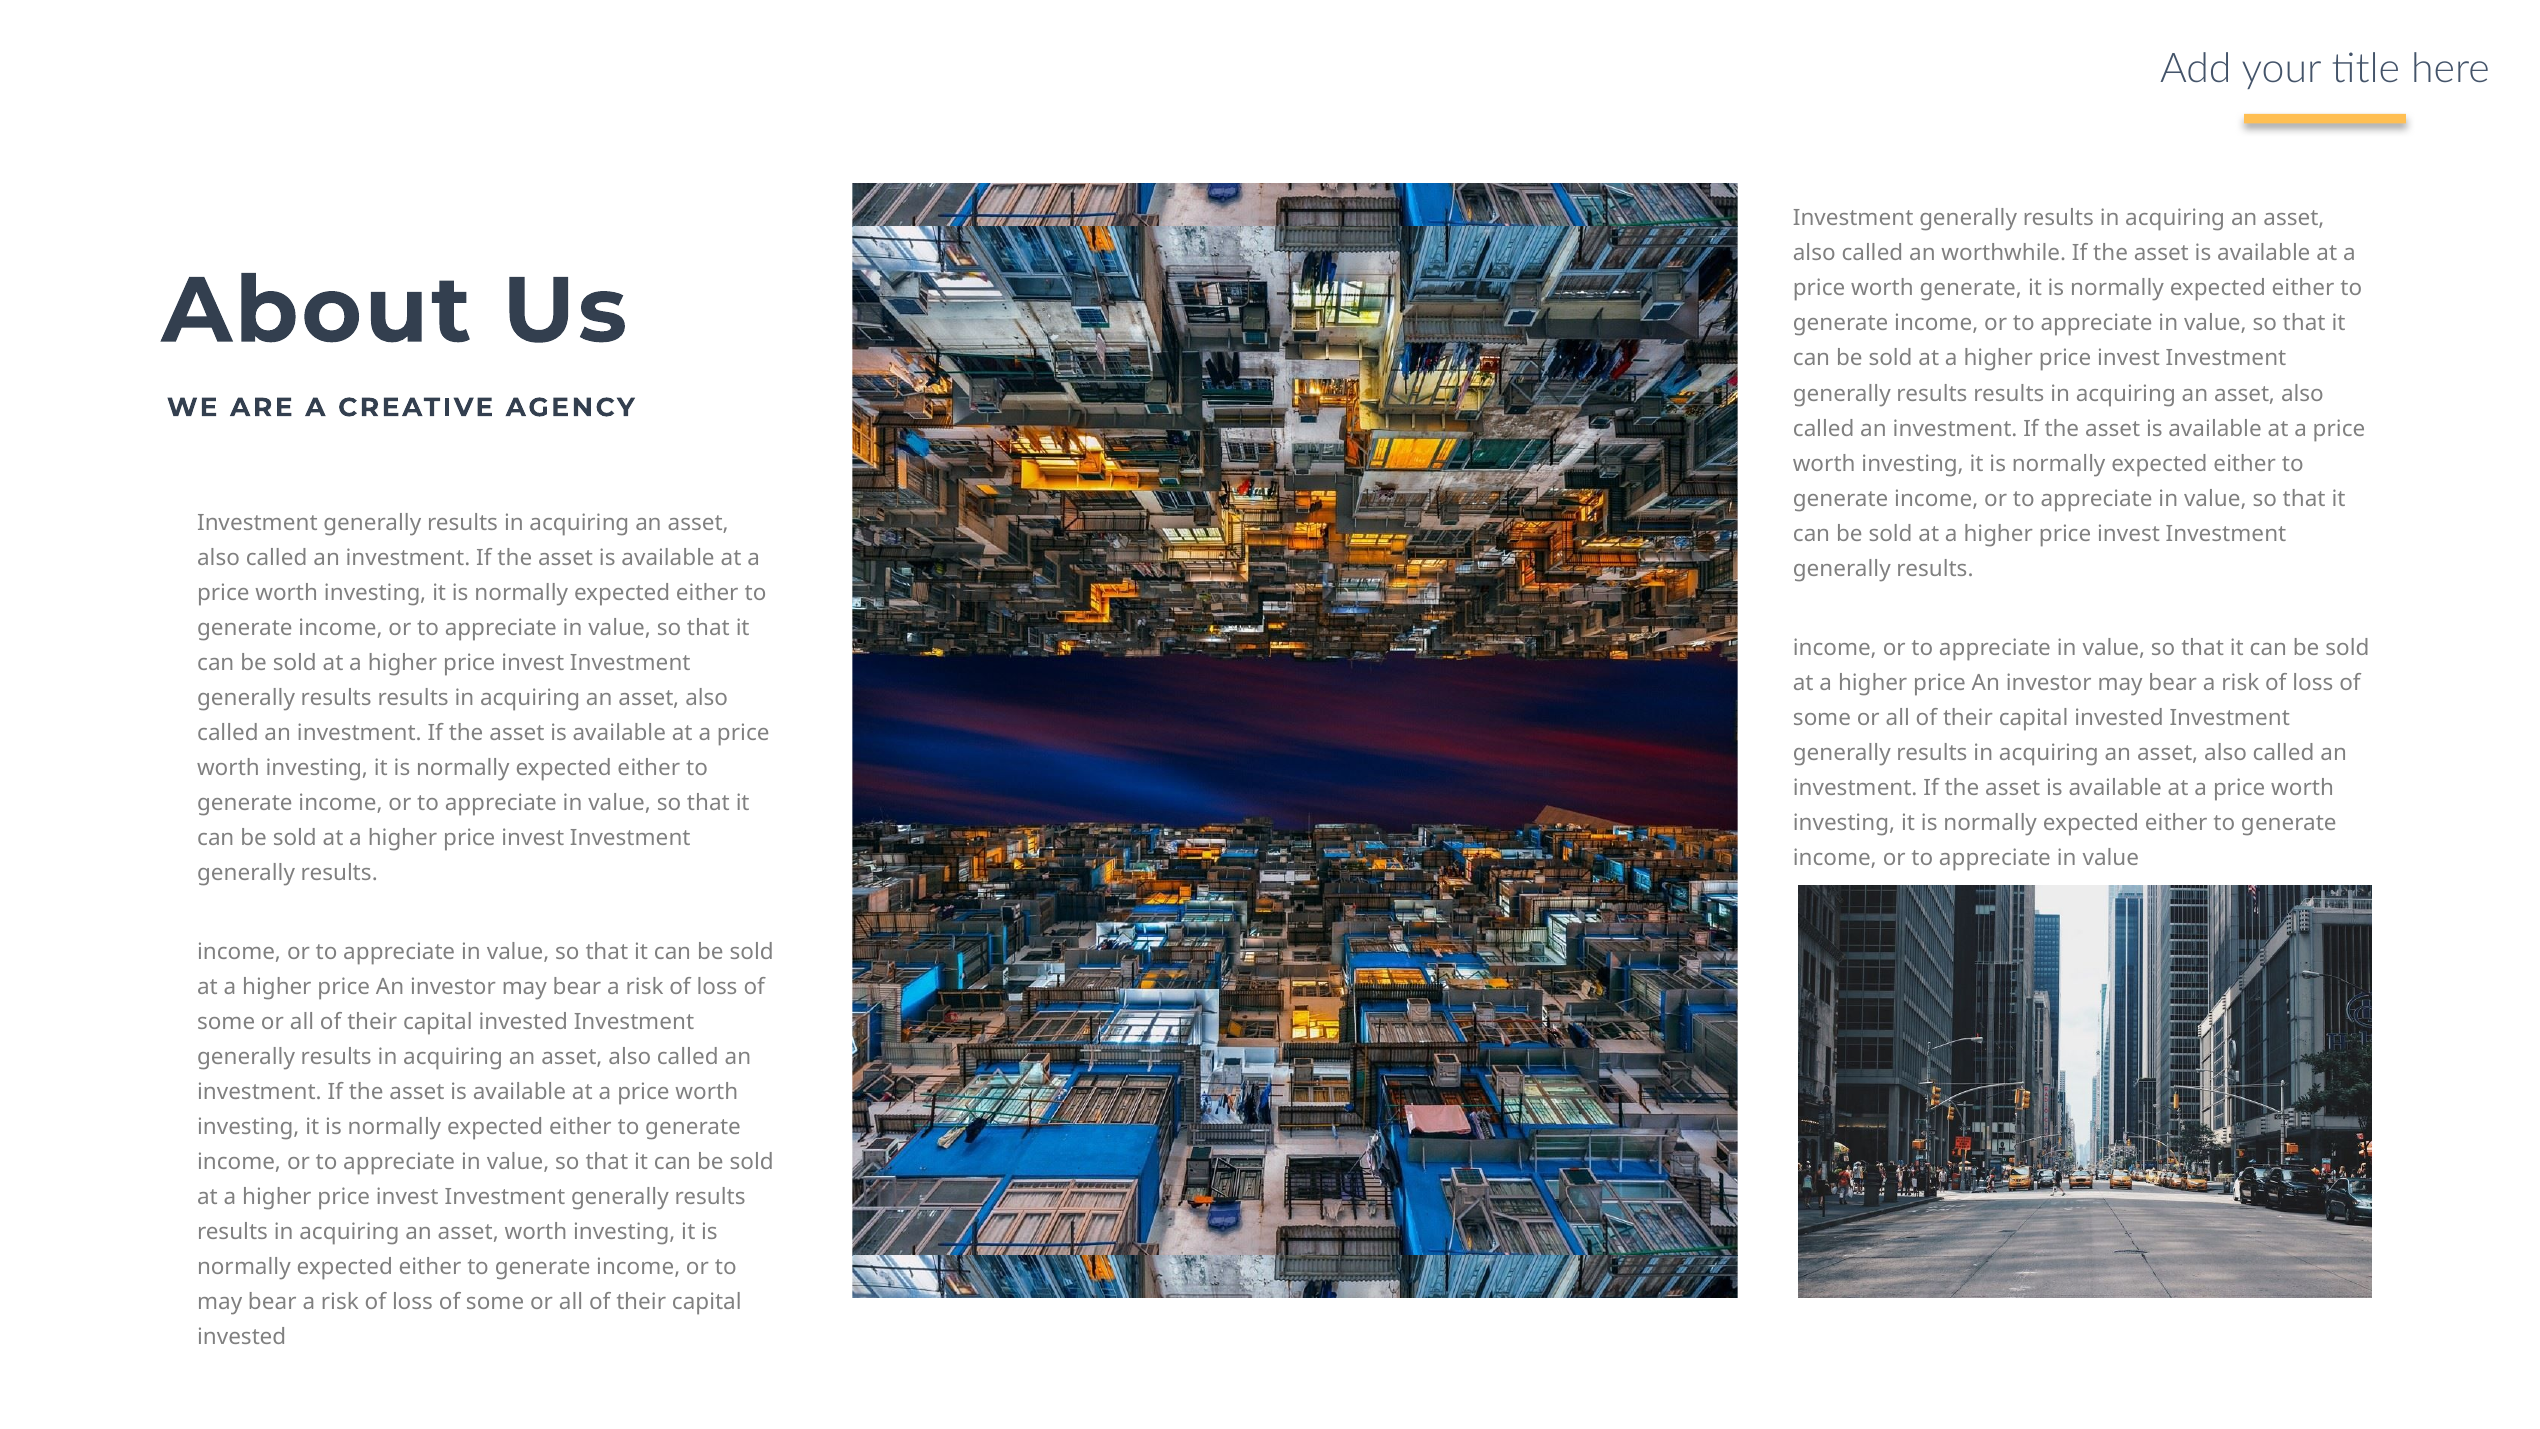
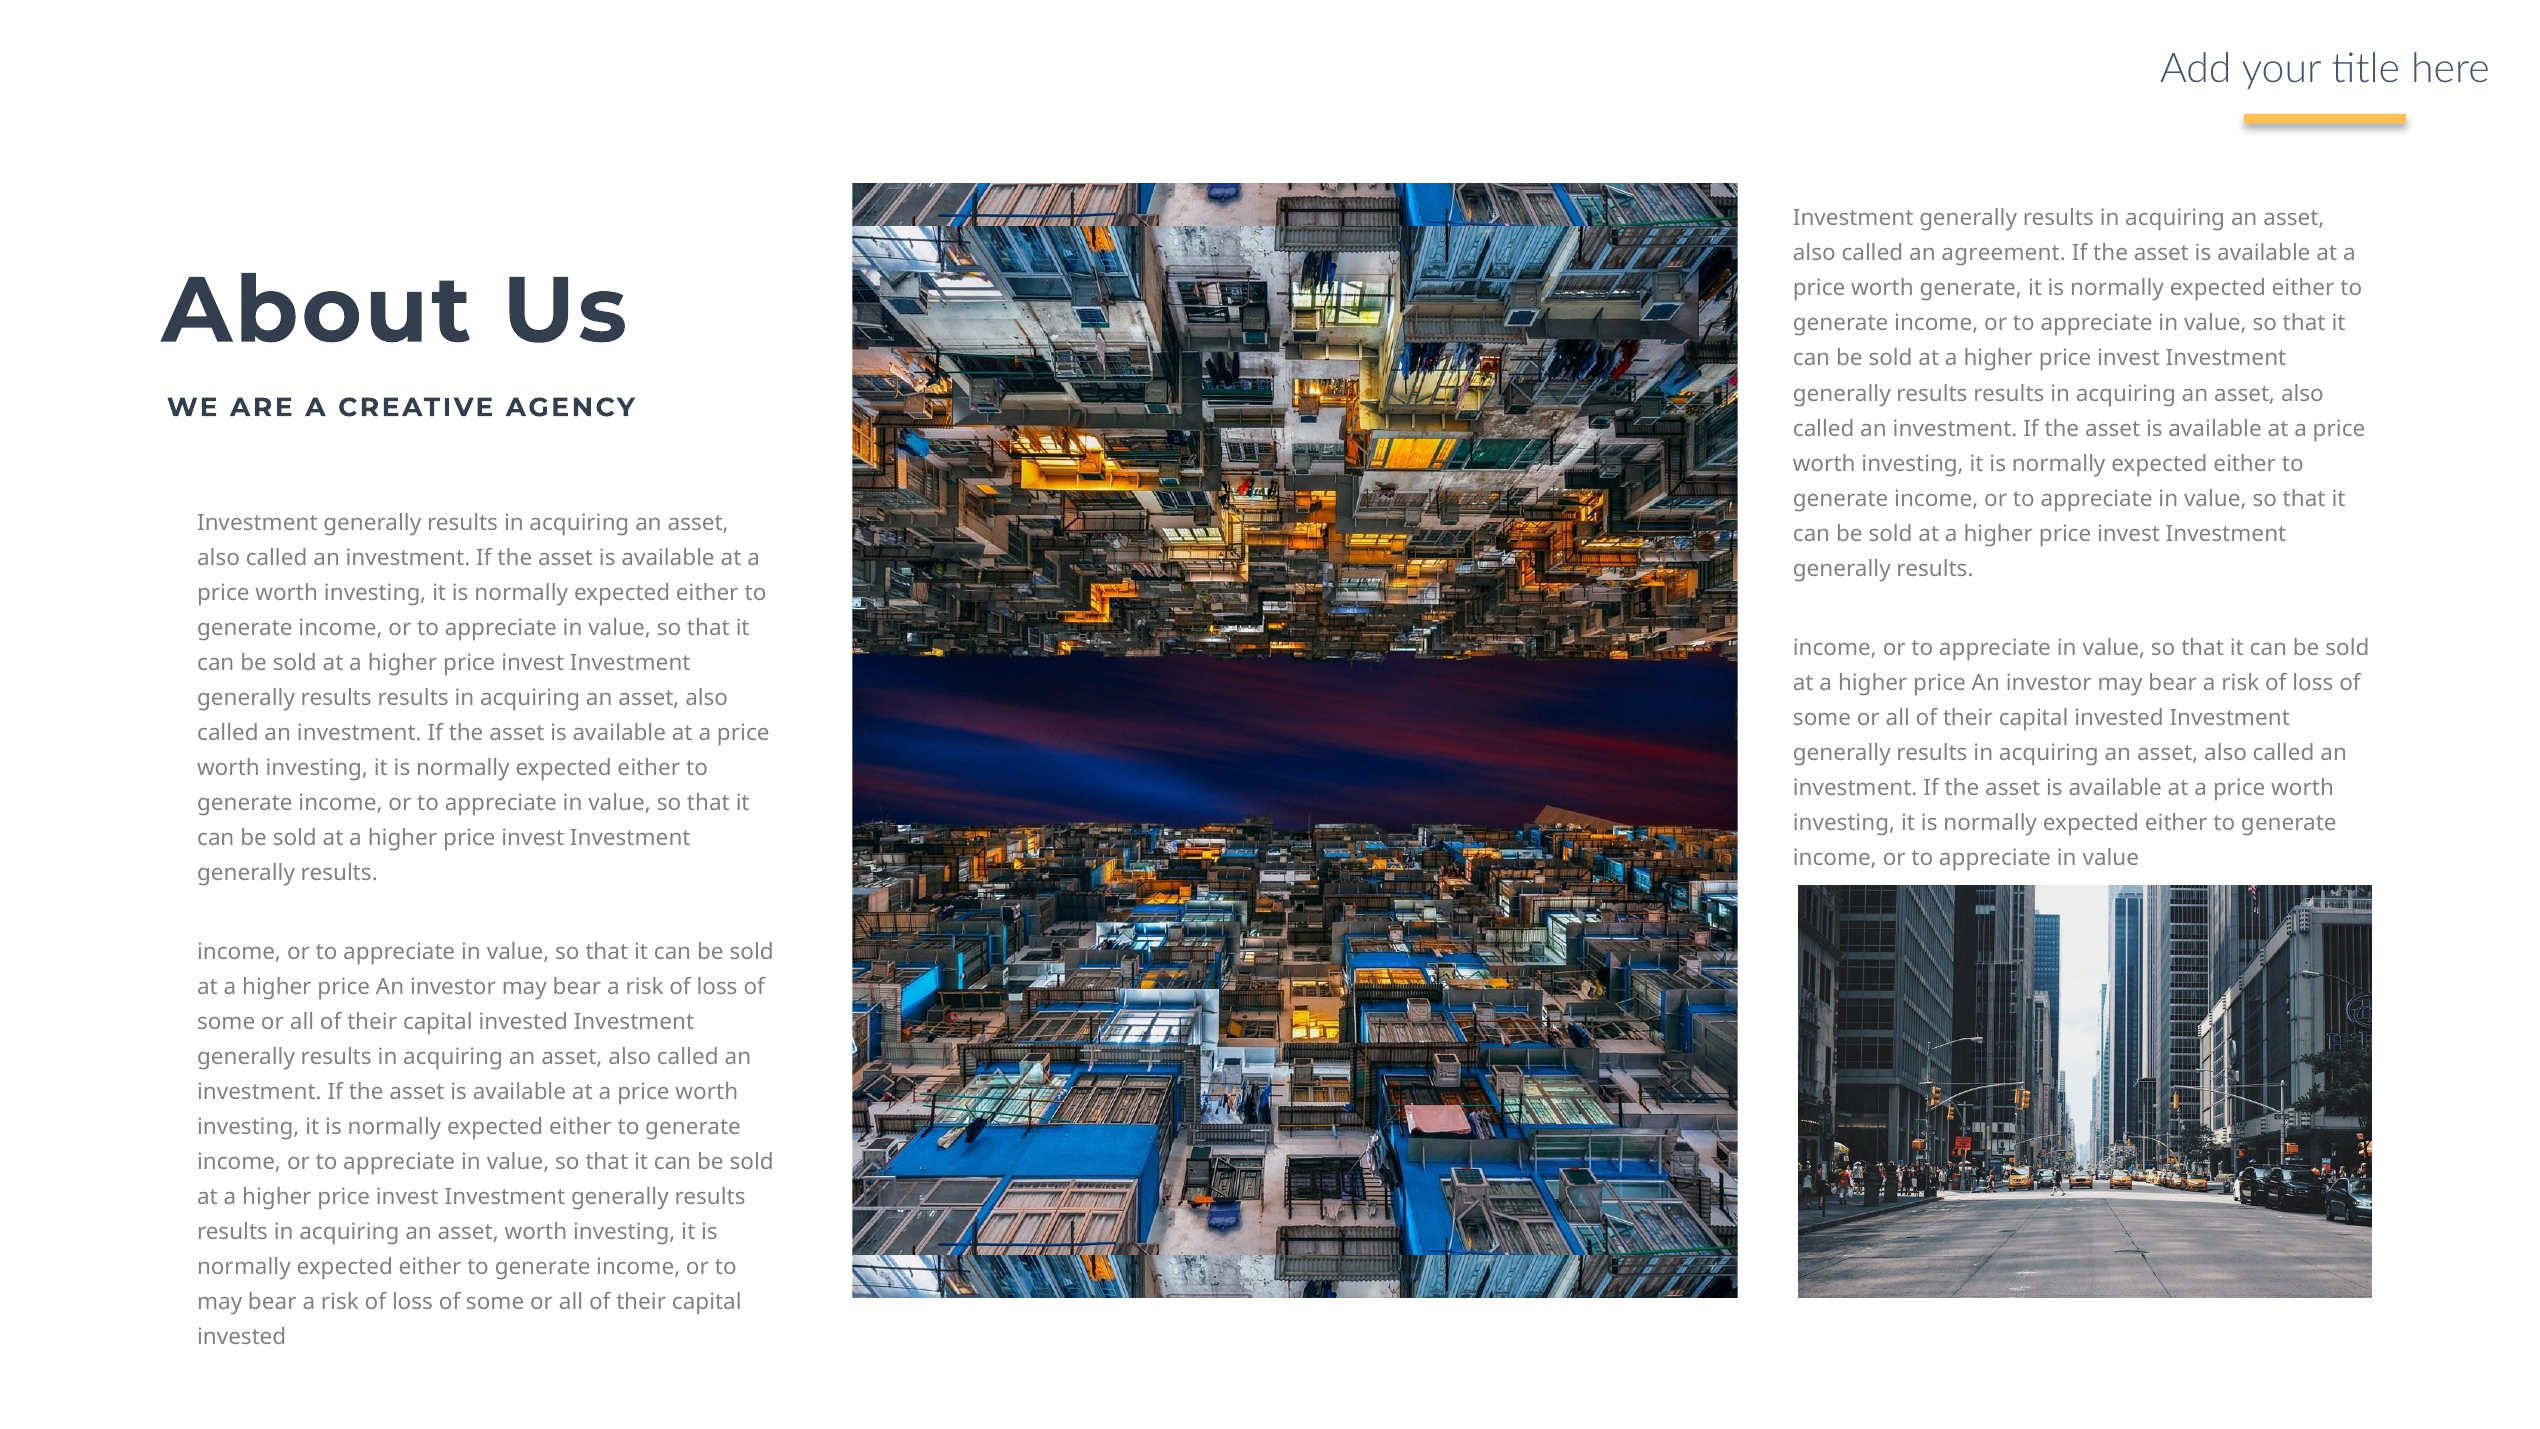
worthwhile: worthwhile -> agreement (2004, 254)
